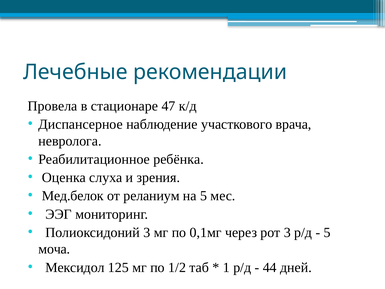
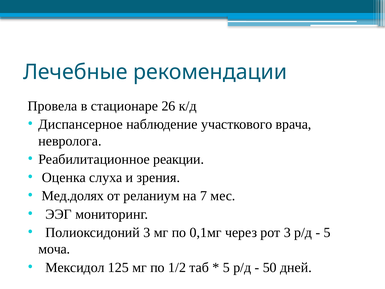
47: 47 -> 26 (168, 106)
ребёнка: ребёнка -> реакции (179, 159)
Мед.белок: Мед.белок -> Мед.долях (73, 196)
на 5: 5 -> 7 (204, 196)
1: 1 -> 5 (226, 267)
44: 44 -> 50 (270, 267)
